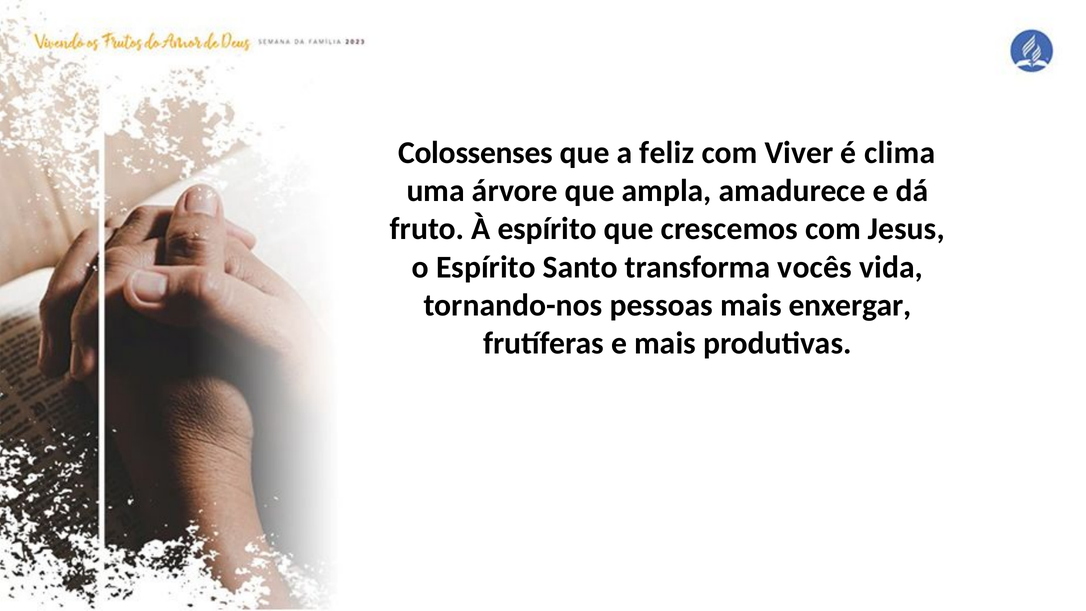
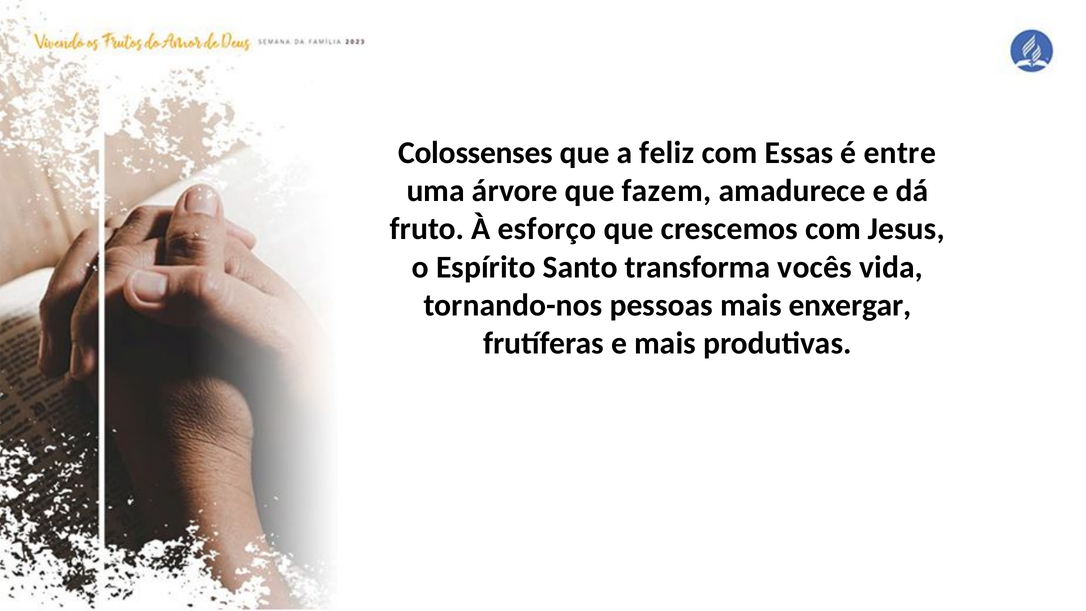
Viver: Viver -> Essas (799, 153)
clima: clima -> entre (900, 153)
ampla: ampla -> fazem (666, 191)
À espírito: espírito -> esforço (547, 229)
